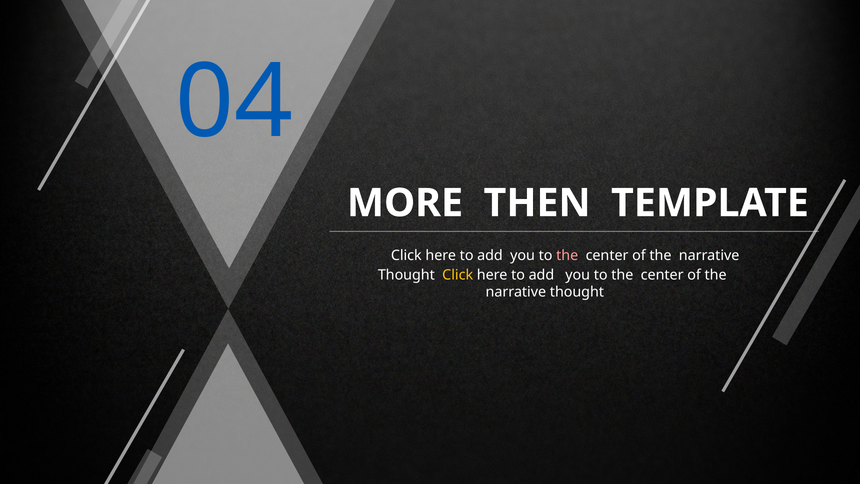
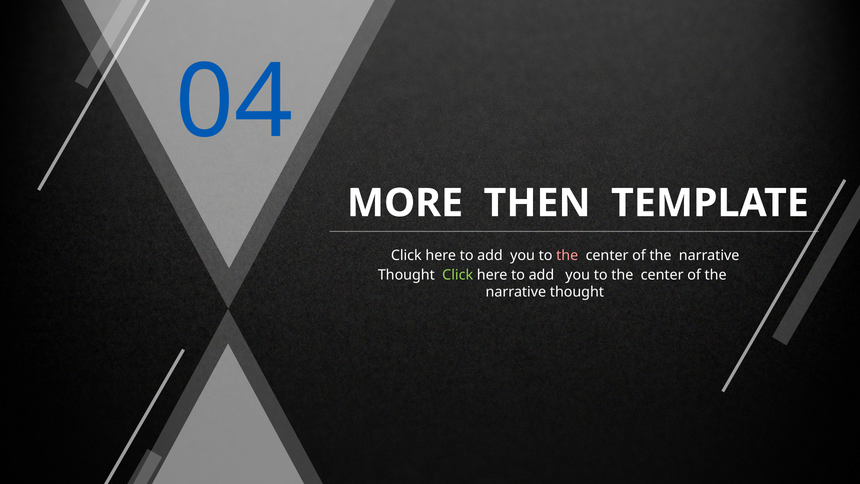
Click colour: yellow -> light green (458, 275)
